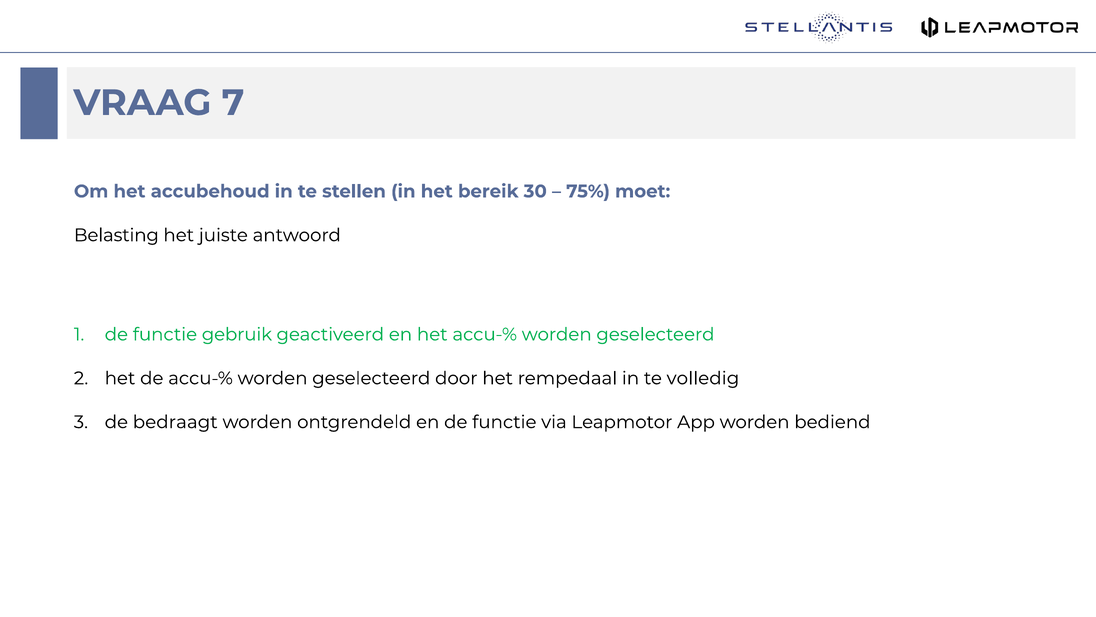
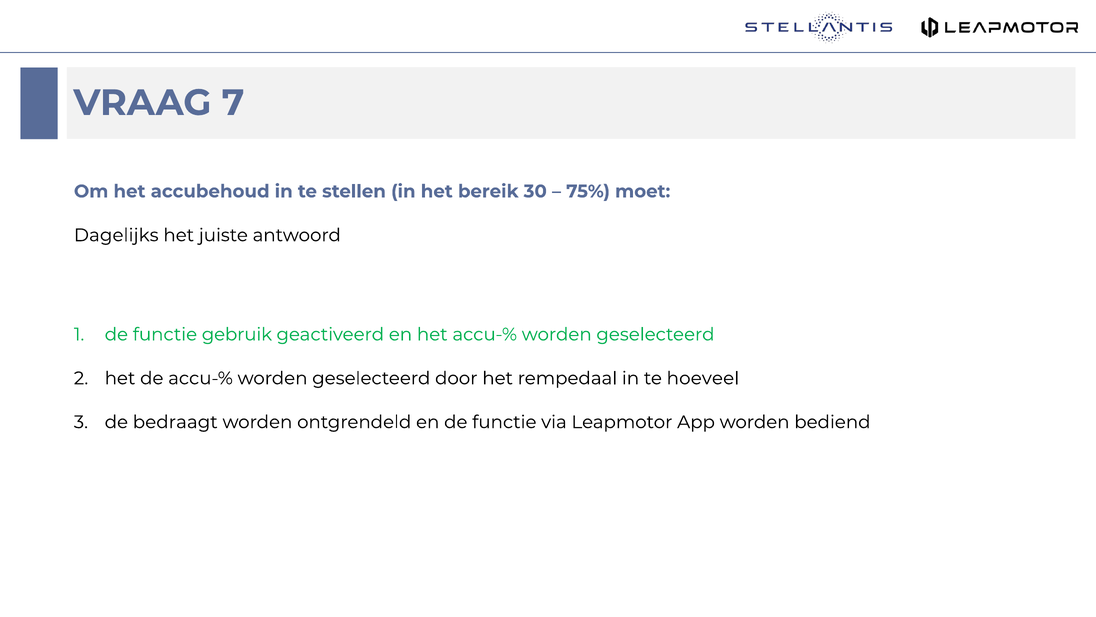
Belasting: Belasting -> Dagelijks (116, 235)
volledig: volledig -> hoeveel (703, 378)
